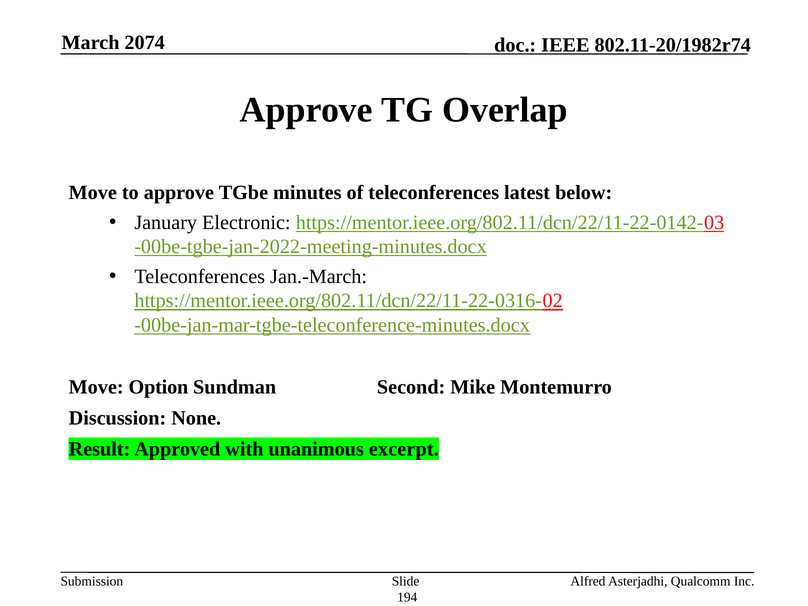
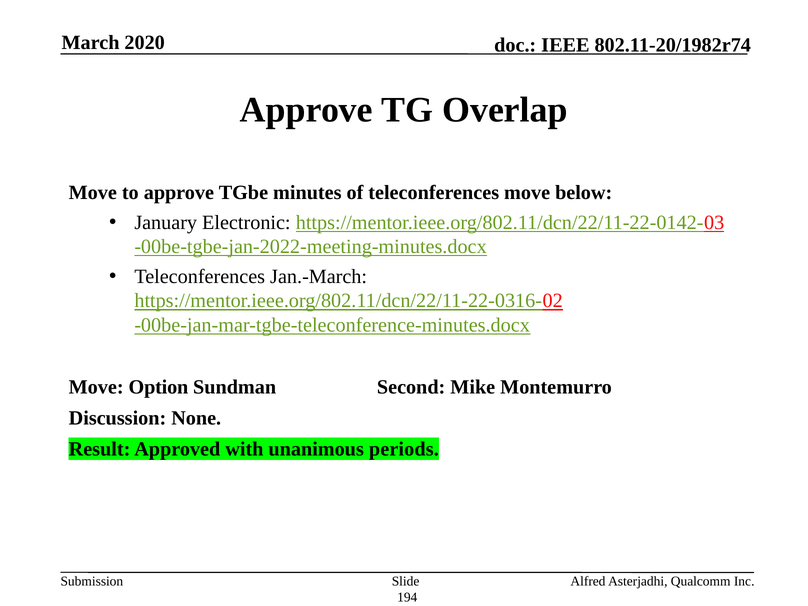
2074: 2074 -> 2020 (145, 43)
teleconferences latest: latest -> move (527, 193)
excerpt: excerpt -> periods (404, 449)
